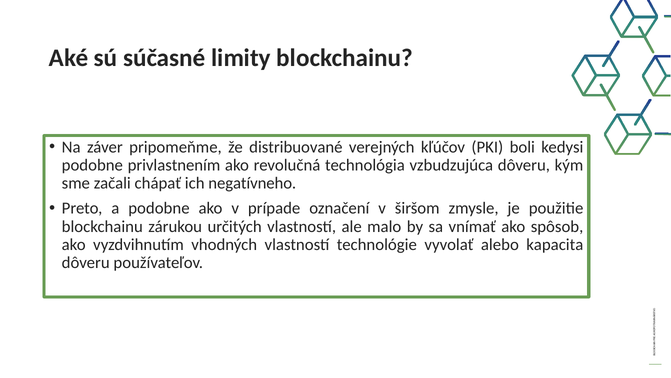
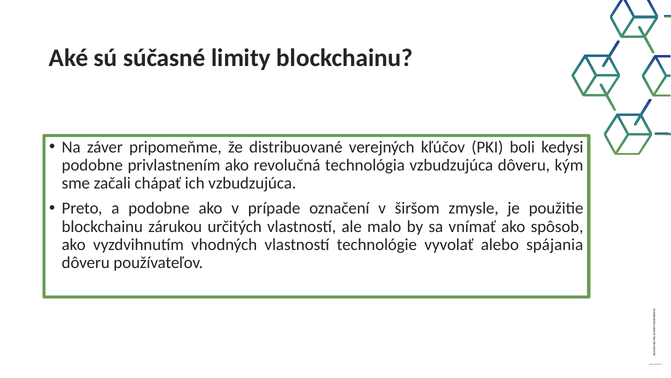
ich negatívneho: negatívneho -> vzbudzujúca (252, 183)
kapacita: kapacita -> spájania (555, 244)
